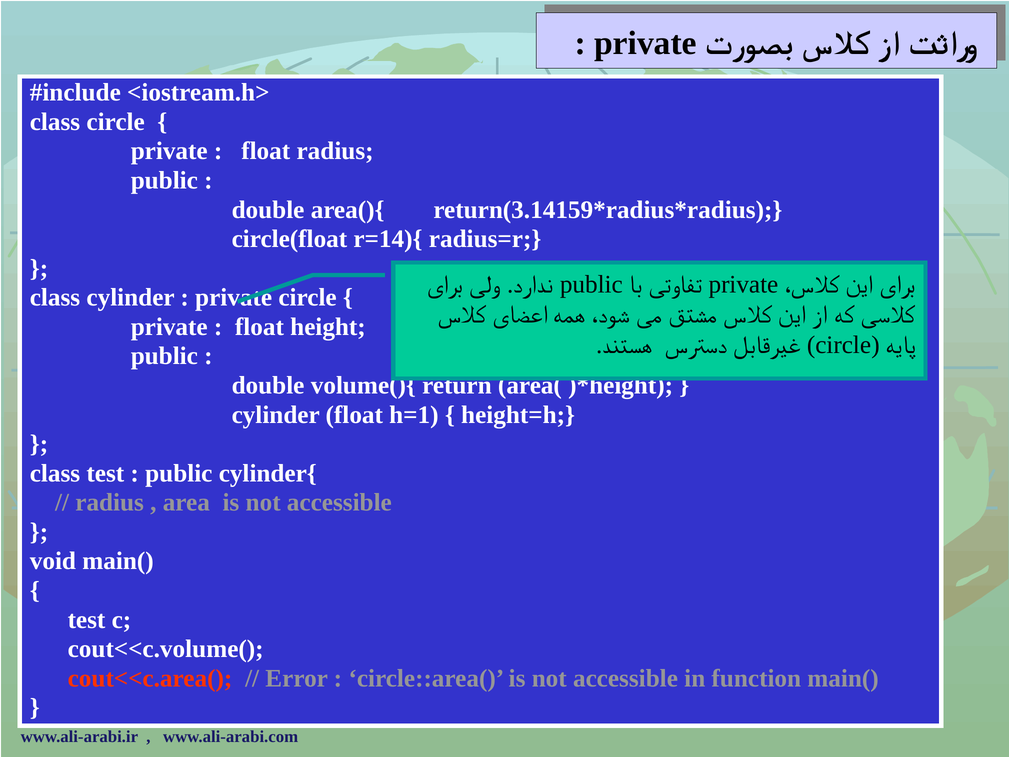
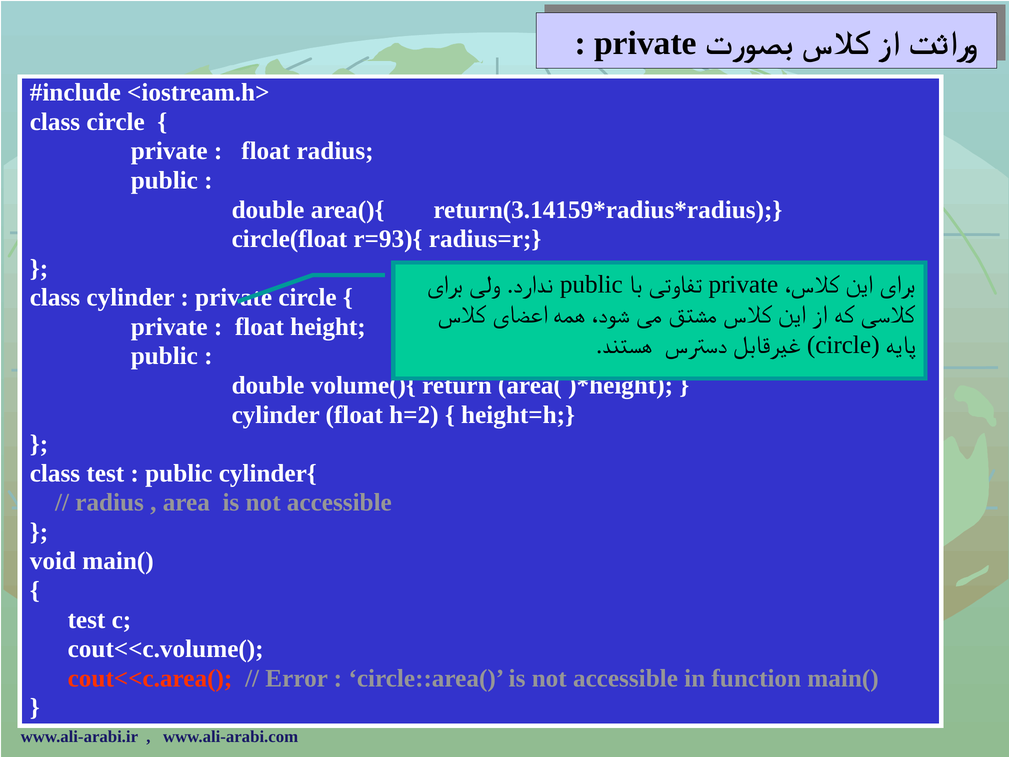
r=14){: r=14){ -> r=93){ (388, 239)
h=1: h=1 -> h=2 (414, 415)
